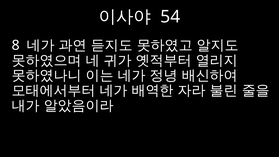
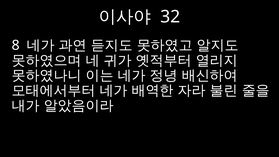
54: 54 -> 32 (170, 17)
